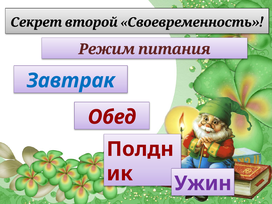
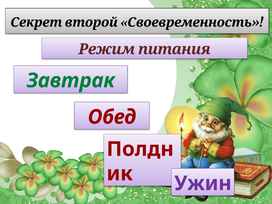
Завтрак colour: blue -> green (71, 81)
